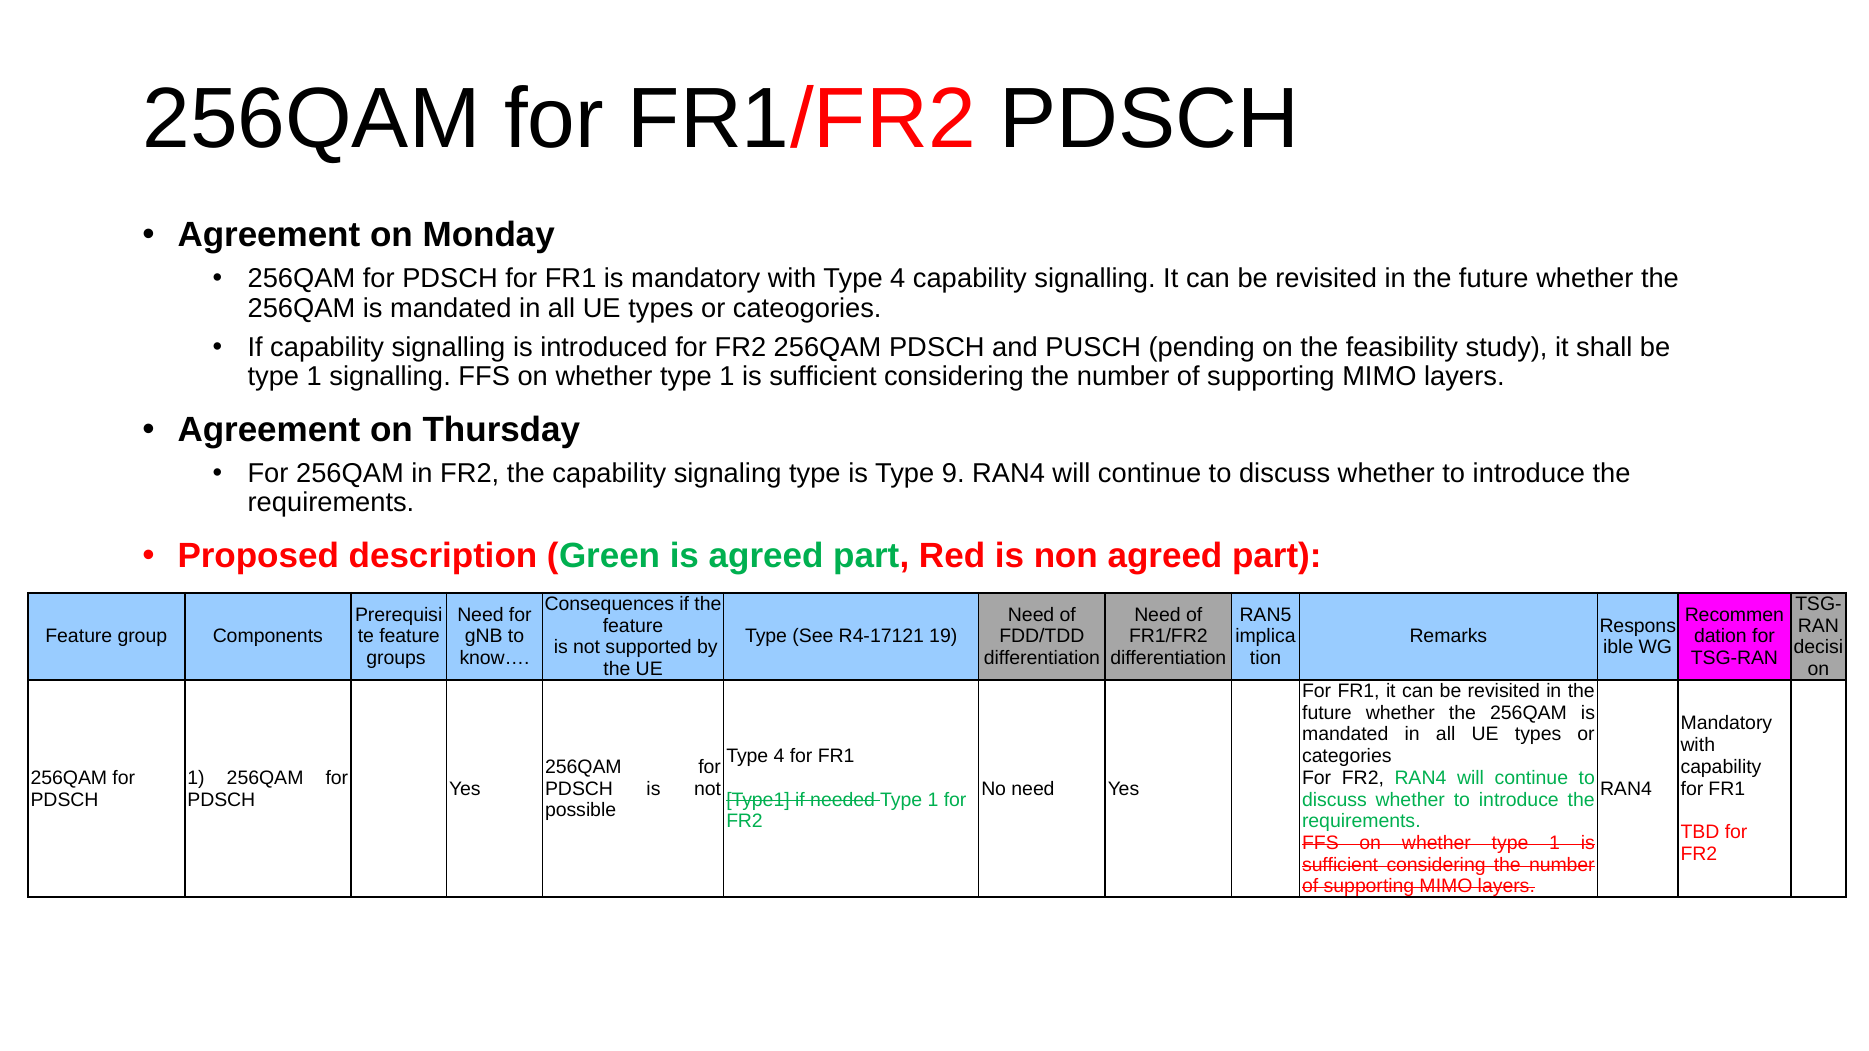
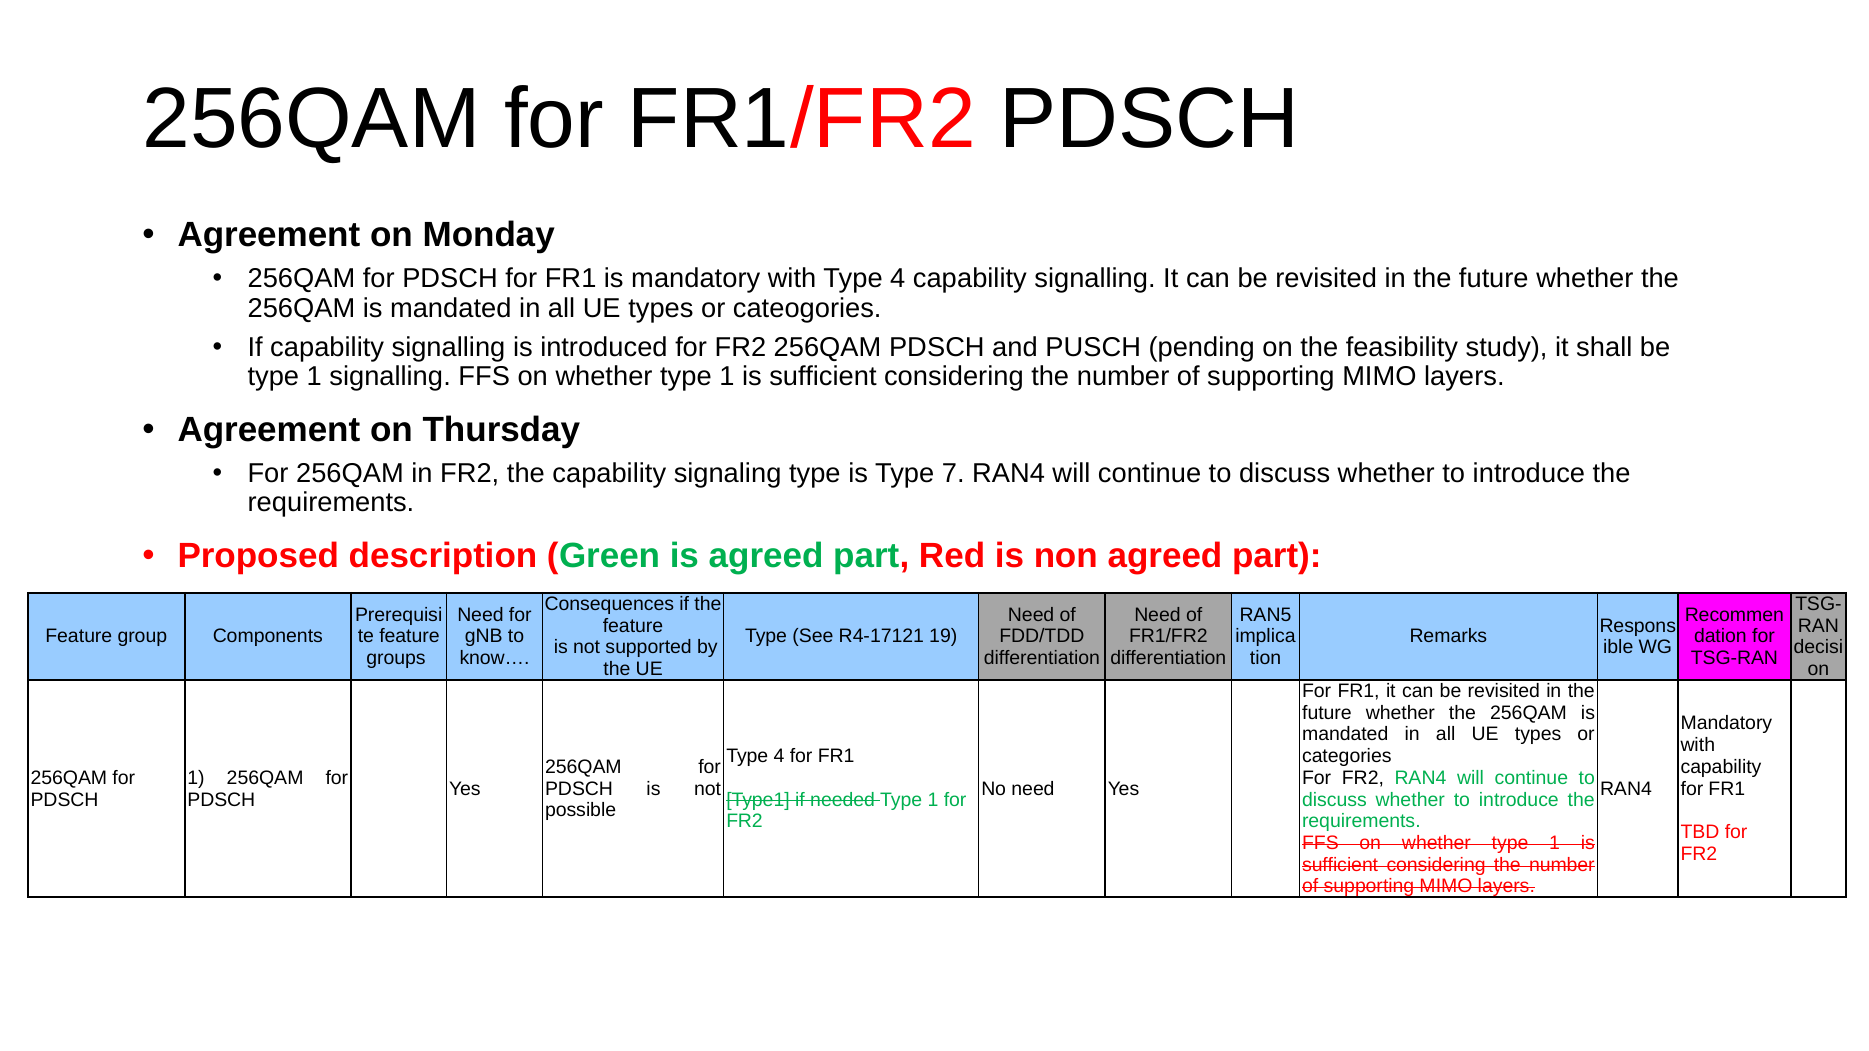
9: 9 -> 7 (953, 474)
